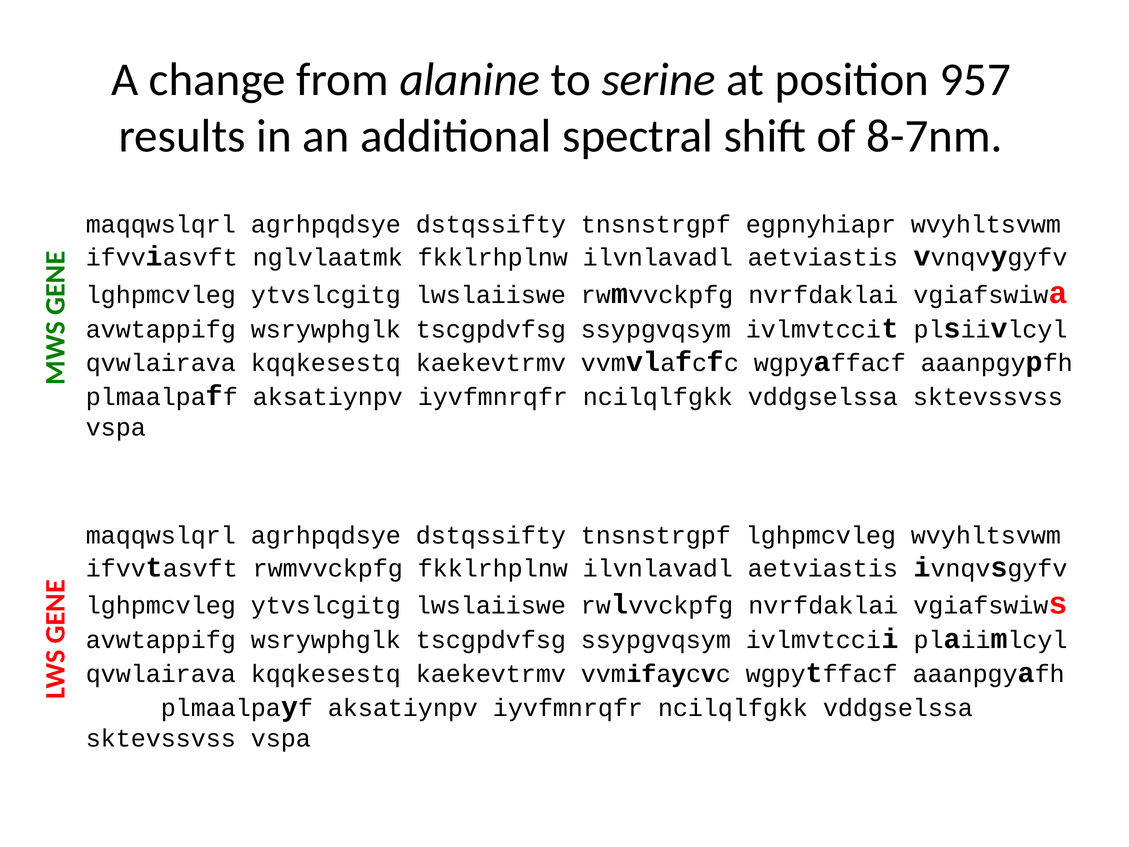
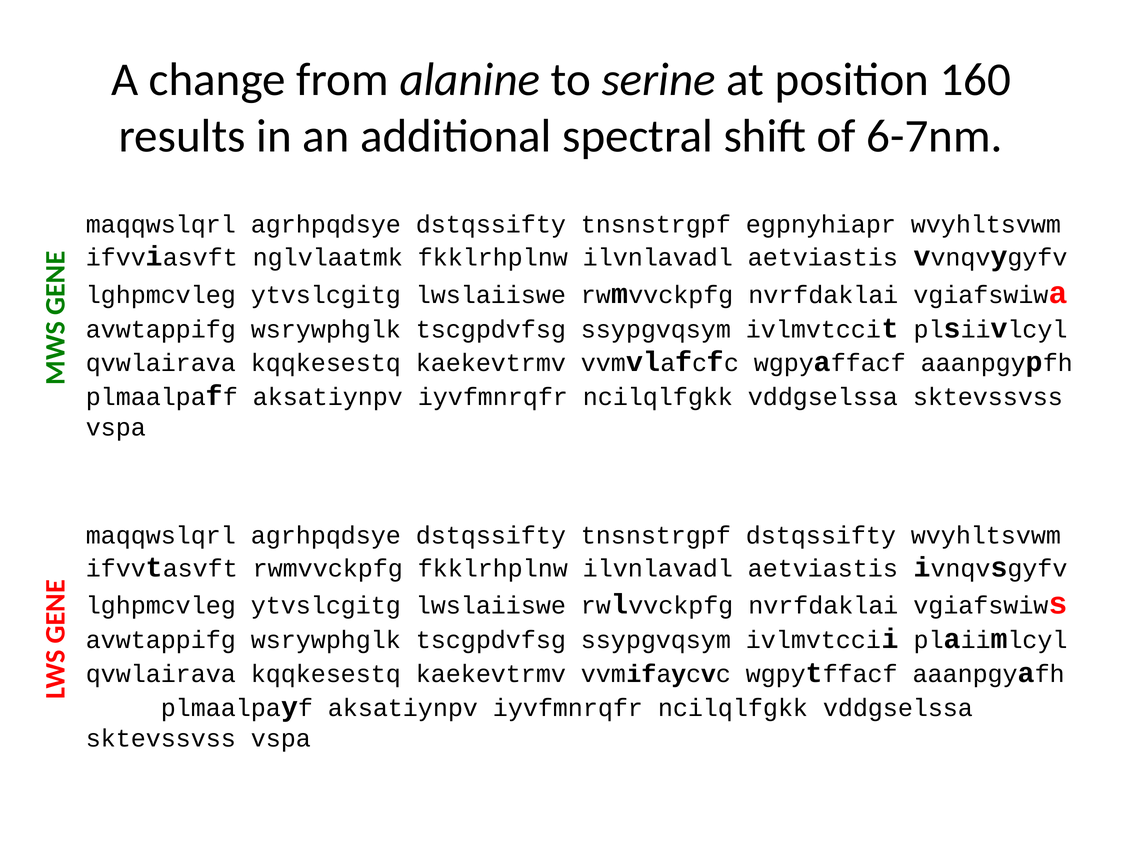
957: 957 -> 160 (975, 80)
8-7nm: 8-7nm -> 6-7nm (934, 136)
tnsnstrgpf lghpmcvleg: lghpmcvleg -> dstqssifty (821, 535)
